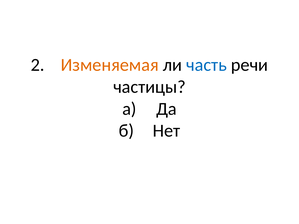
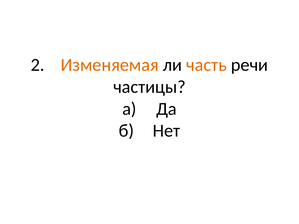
часть colour: blue -> orange (206, 65)
